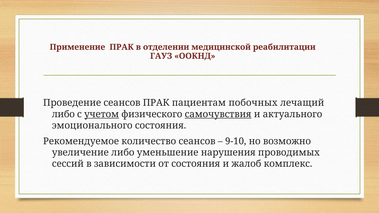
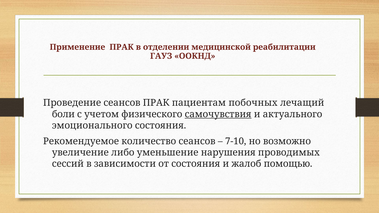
либо: либо -> боли (63, 114)
учетом underline: present -> none (102, 114)
9-10: 9-10 -> 7-10 (236, 141)
комплекс: комплекс -> помощью (288, 164)
